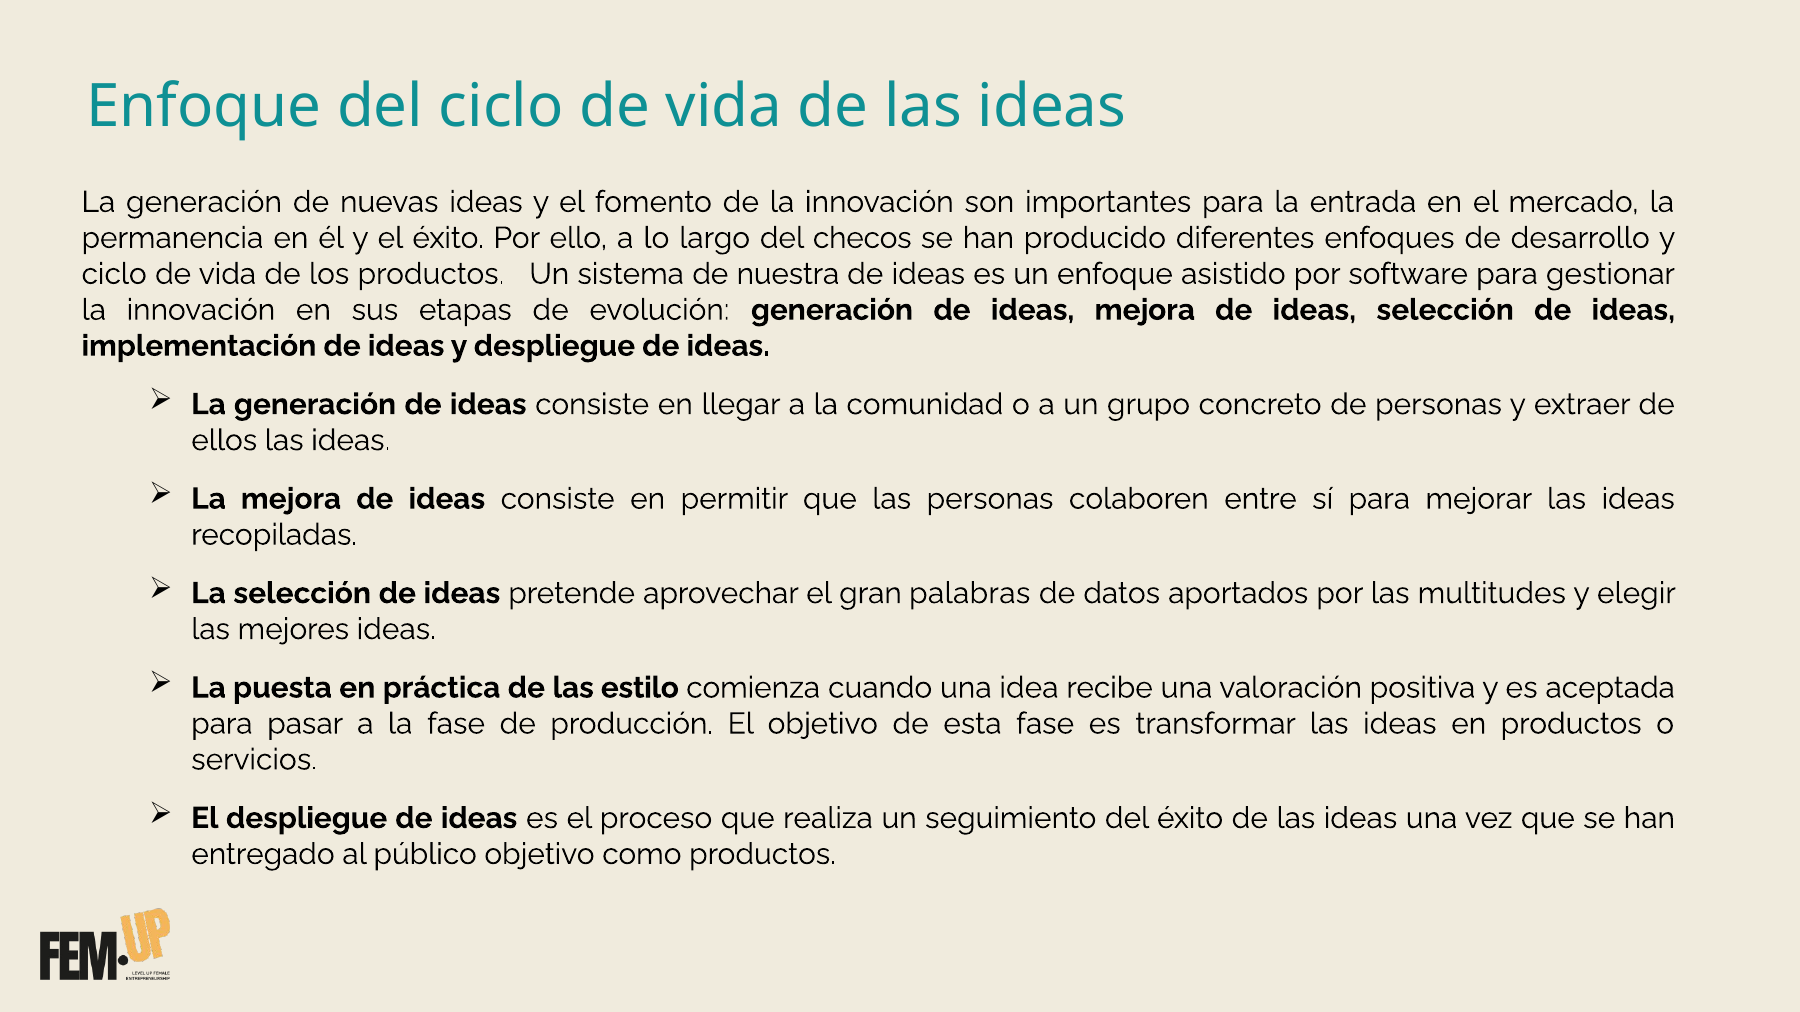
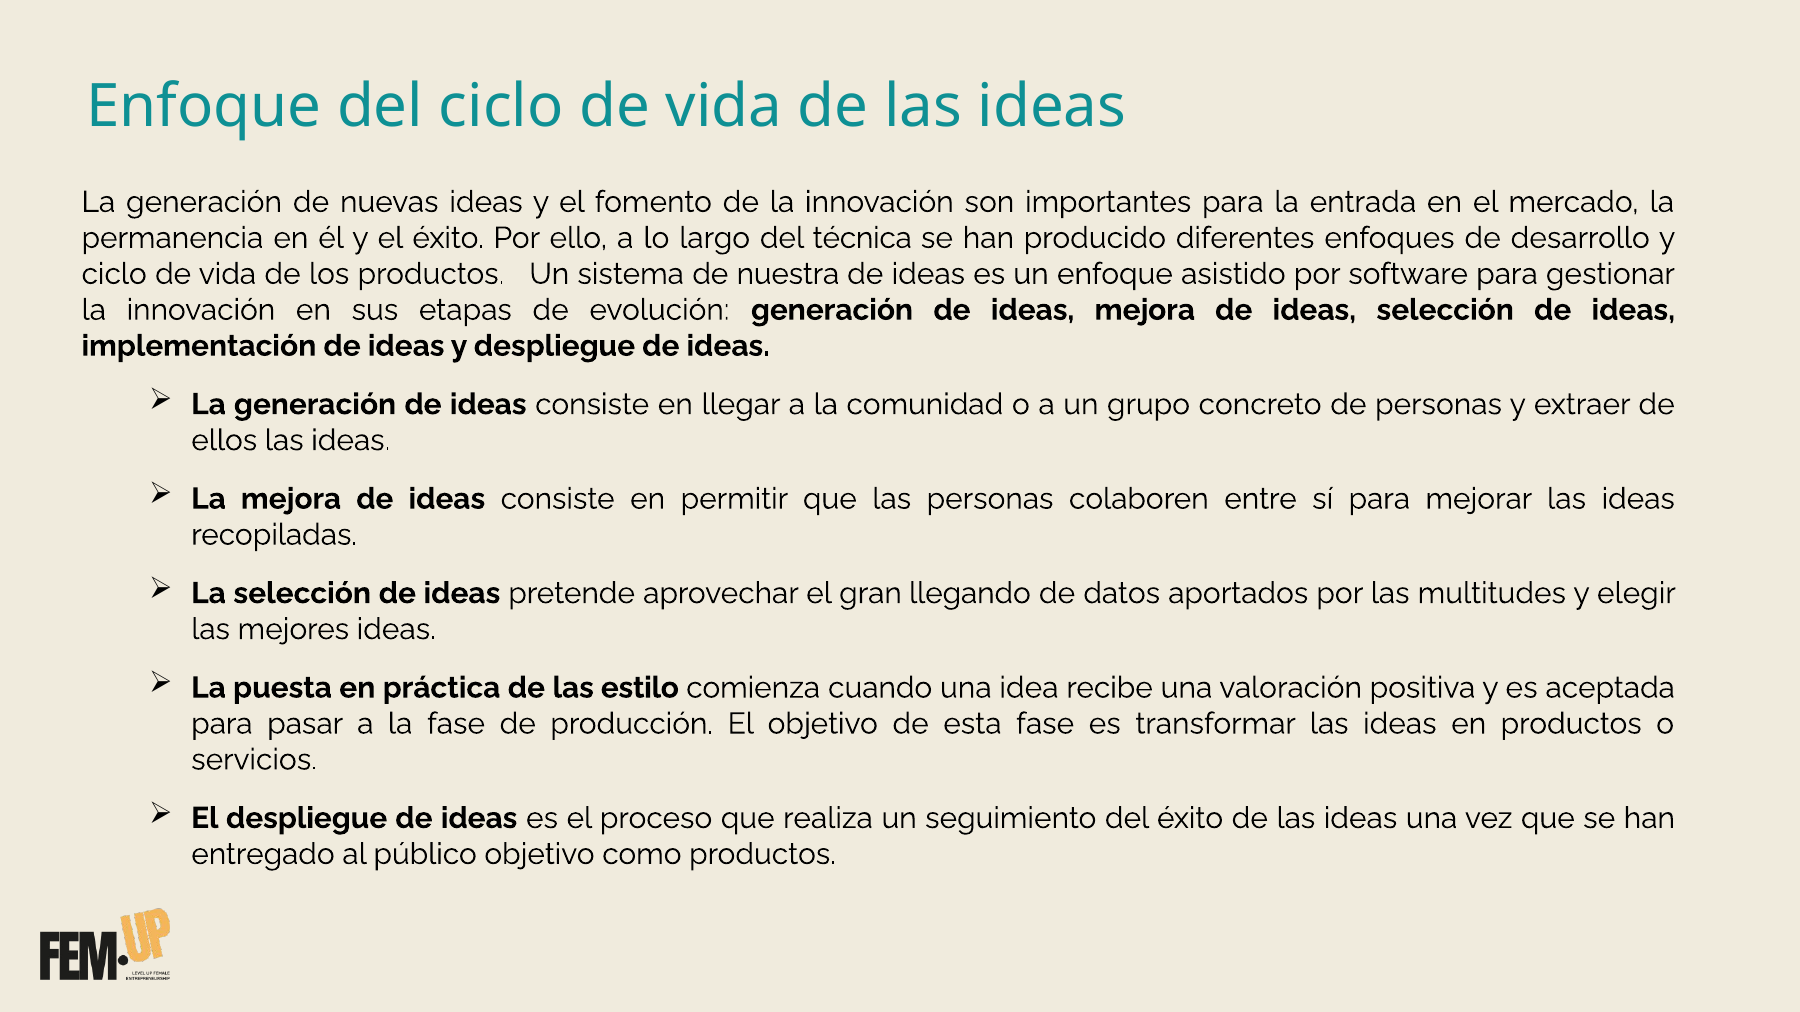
checos: checos -> técnica (862, 238)
palabras: palabras -> llegando (970, 594)
